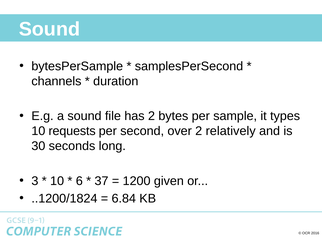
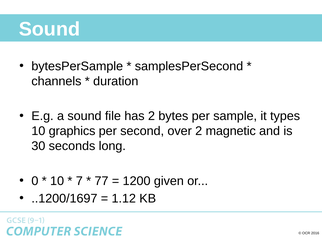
requests: requests -> graphics (72, 131)
relatively: relatively -> magnetic (231, 131)
3: 3 -> 0 (35, 181)
6: 6 -> 7 (79, 181)
37: 37 -> 77 (101, 181)
..1200/1824: ..1200/1824 -> ..1200/1697 (64, 199)
6.84: 6.84 -> 1.12 (124, 199)
